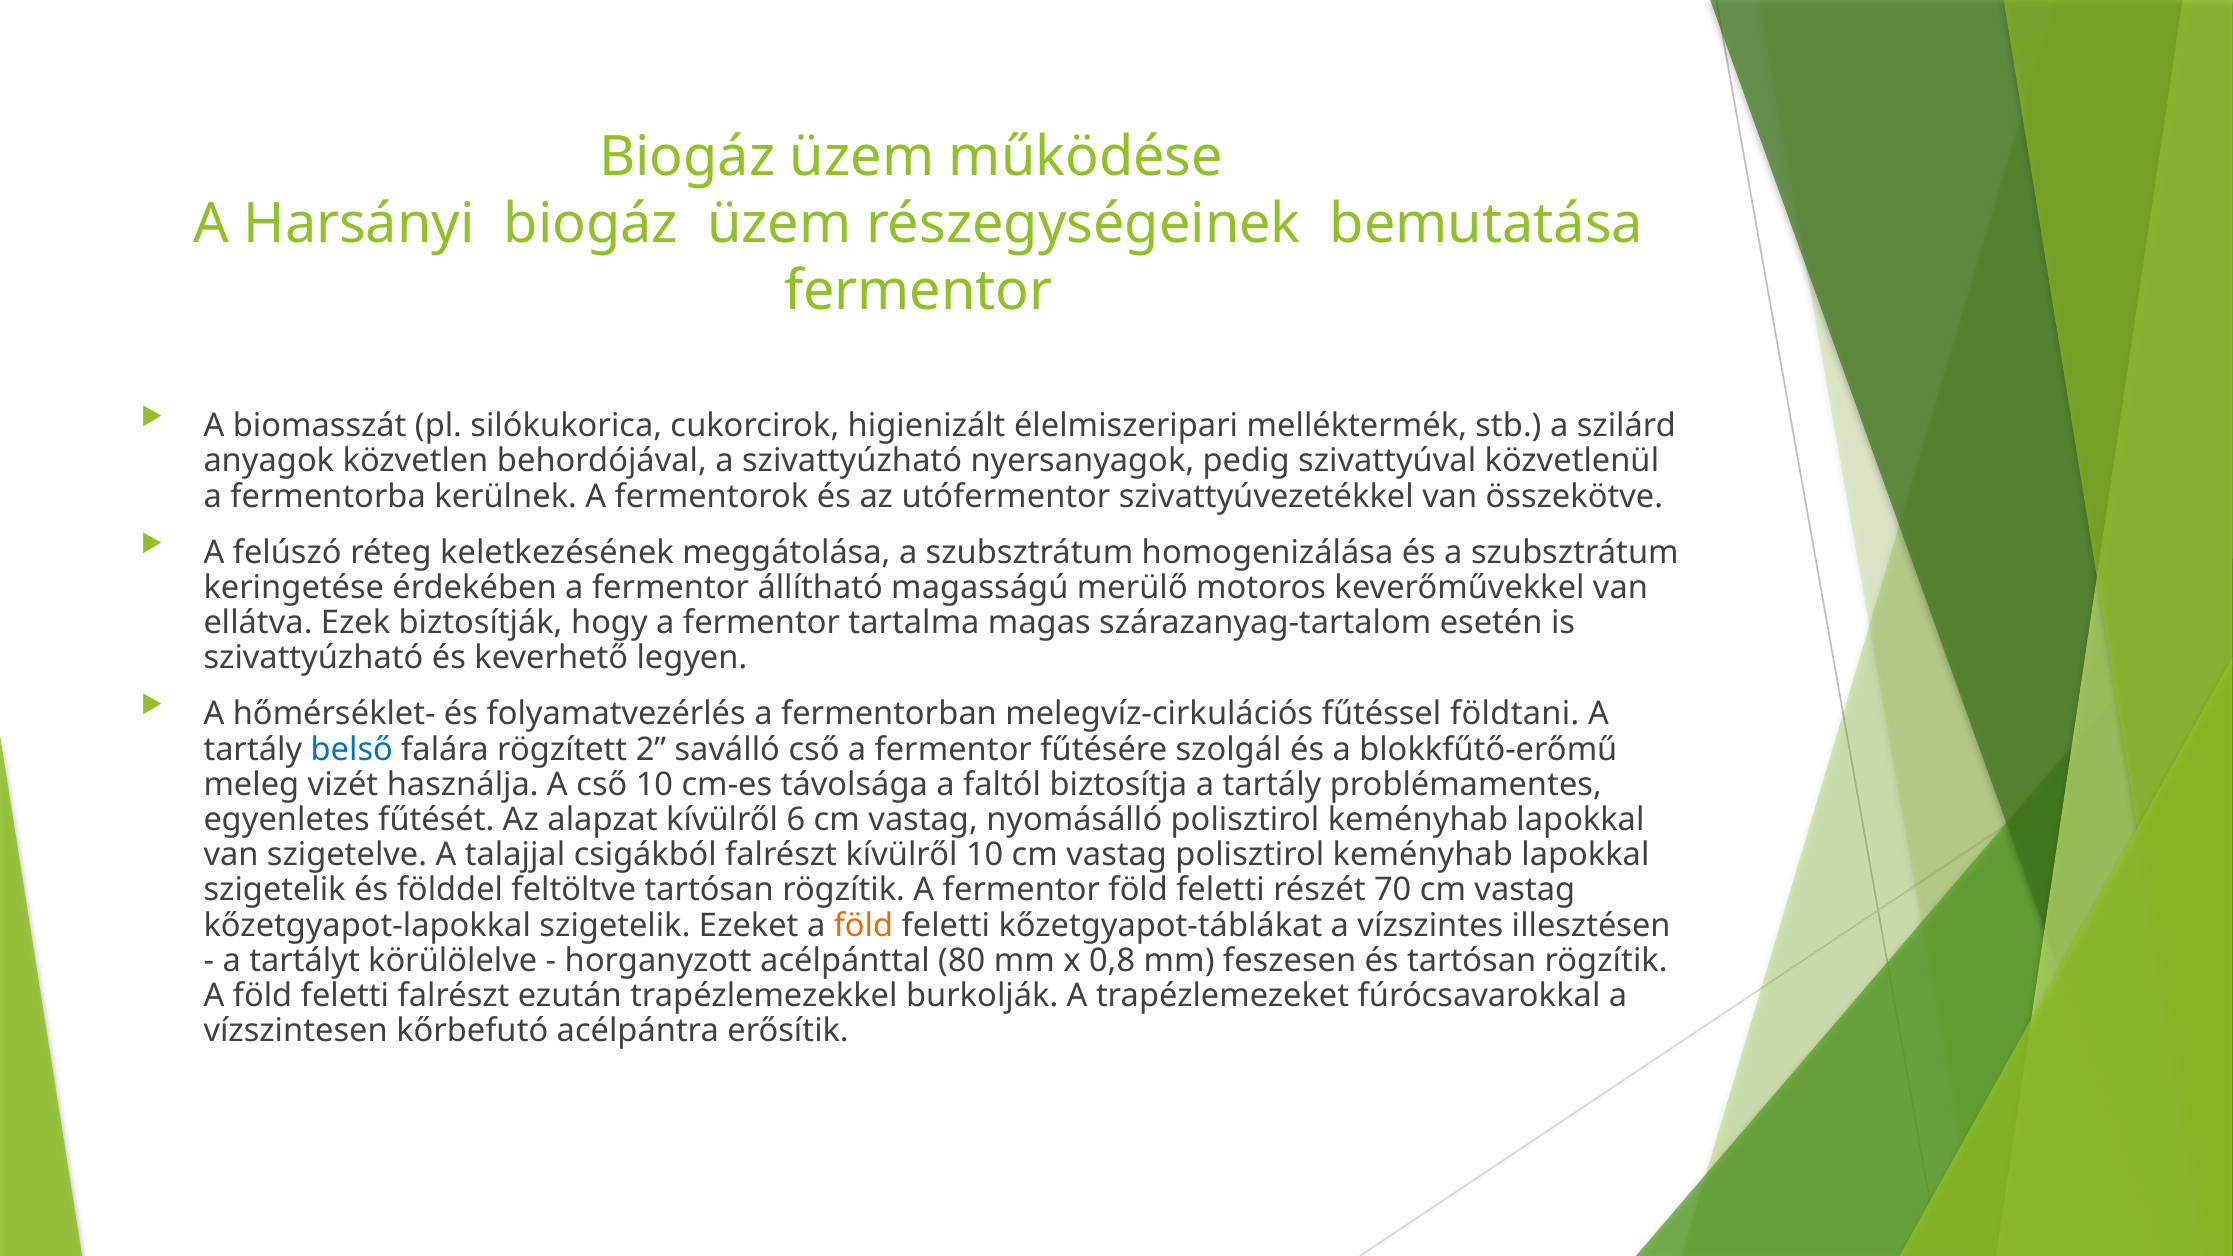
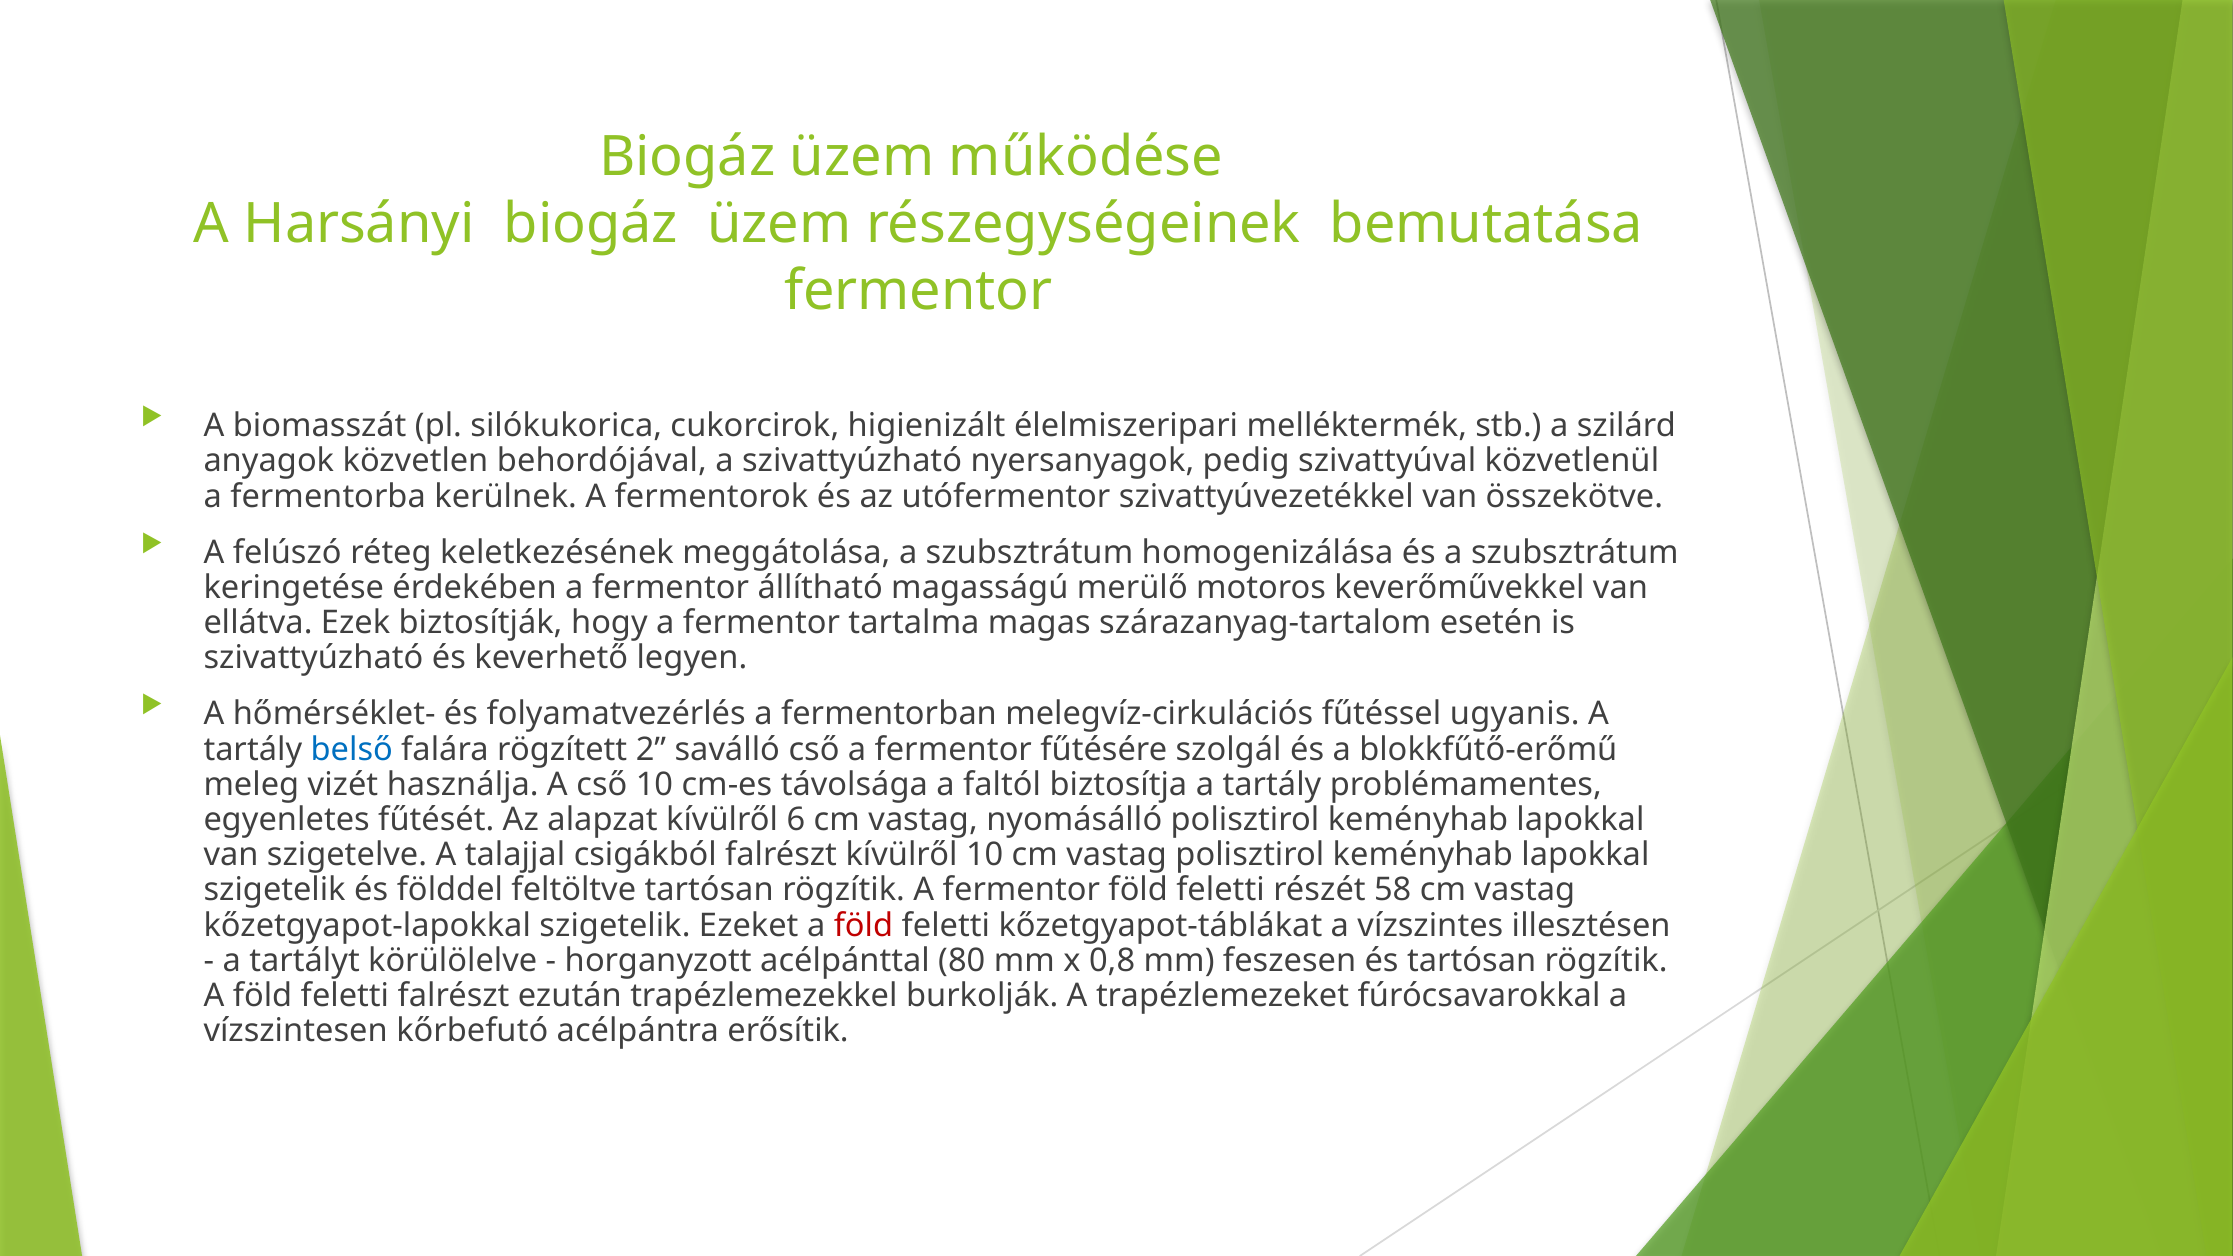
földtani: földtani -> ugyanis (1515, 714)
70: 70 -> 58 (1393, 890)
föld colour: orange -> red (863, 925)
